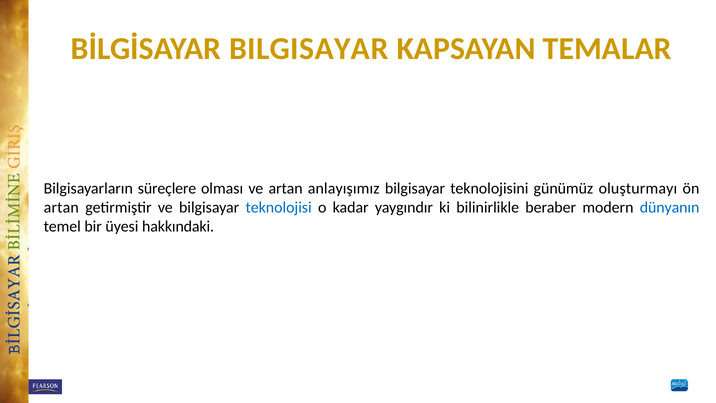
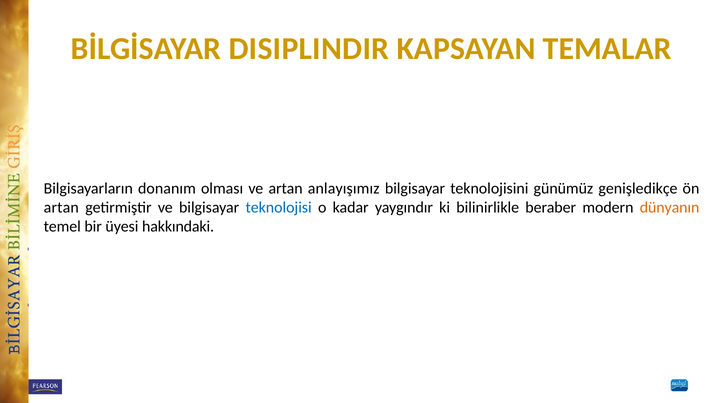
BİLGİSAYAR BILGISAYAR: BILGISAYAR -> DISIPLINDIR (309, 49)
süreçlere: süreçlere -> donanım (167, 188)
oluşturmayı: oluşturmayı -> genişledikçe (638, 188)
dünyanın colour: blue -> orange (670, 207)
